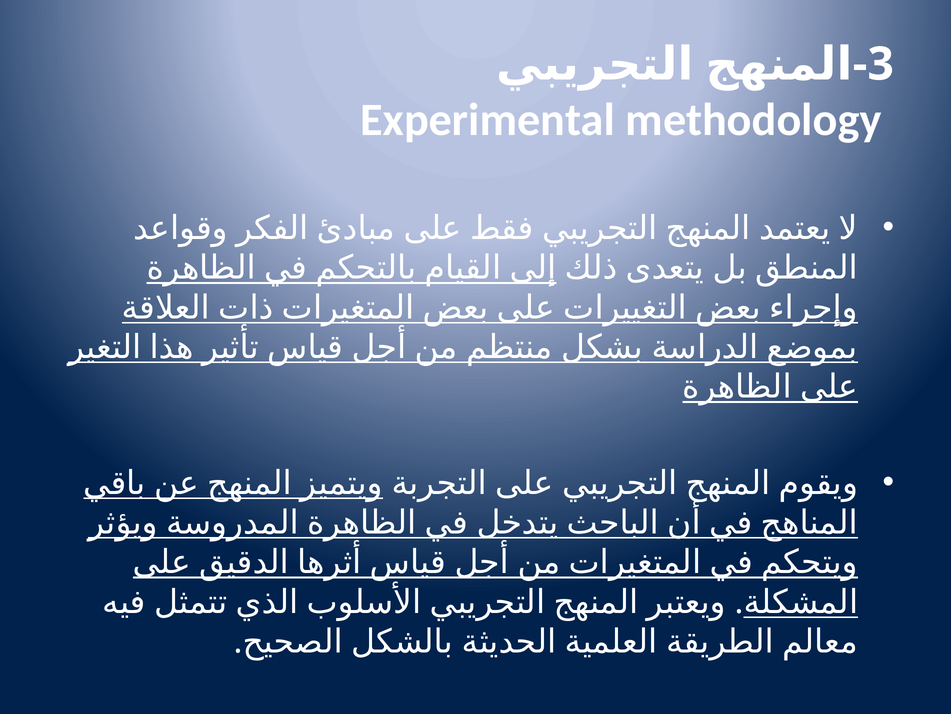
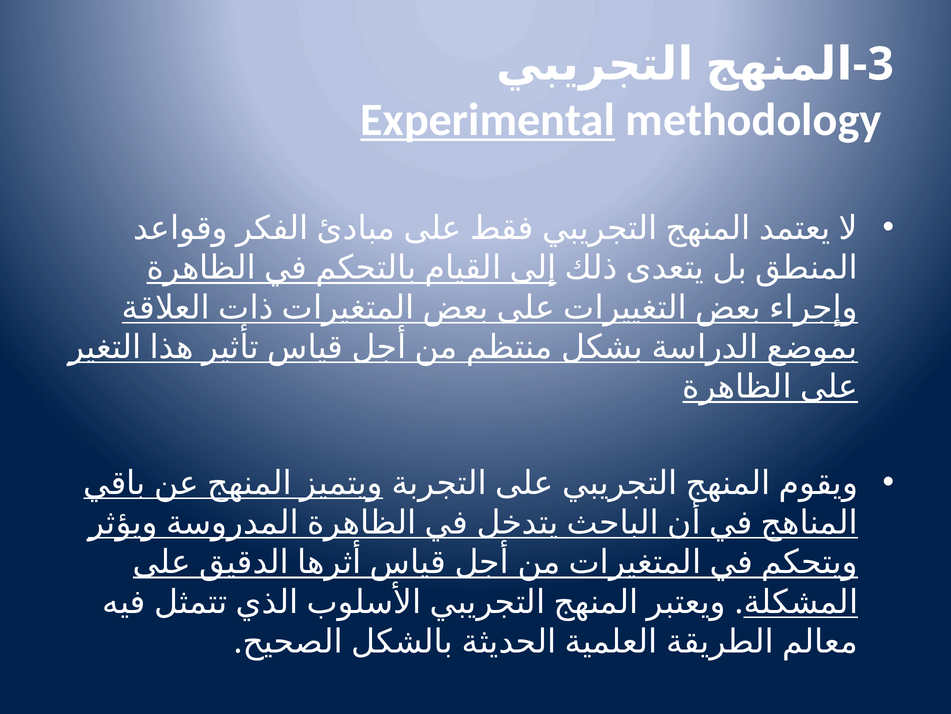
Experimental underline: none -> present (488, 120)
